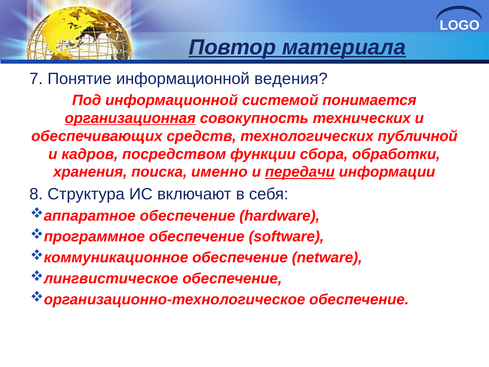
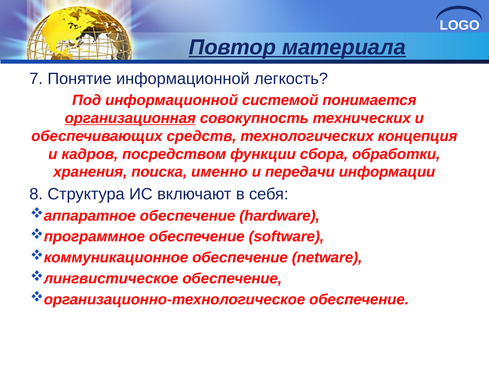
ведения: ведения -> легкость (291, 79)
публичной: публичной -> концепция (418, 136)
передачи underline: present -> none (300, 172)
